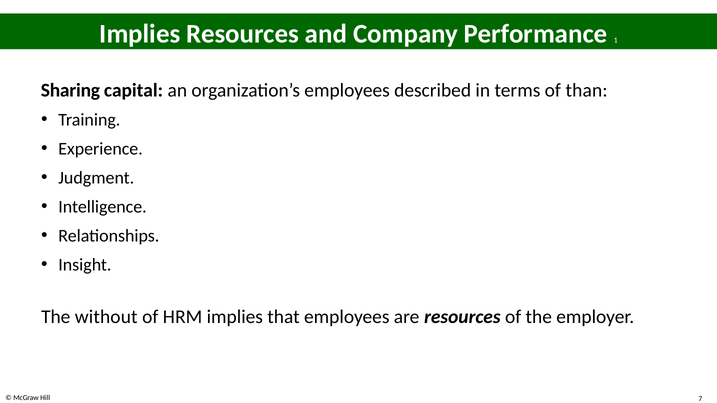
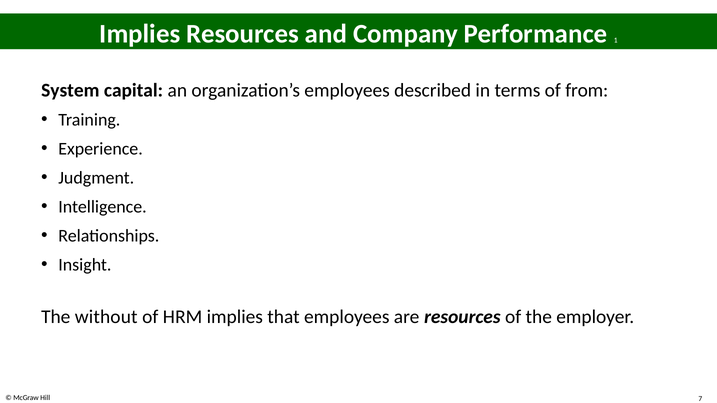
Sharing: Sharing -> System (70, 90)
than: than -> from (587, 90)
